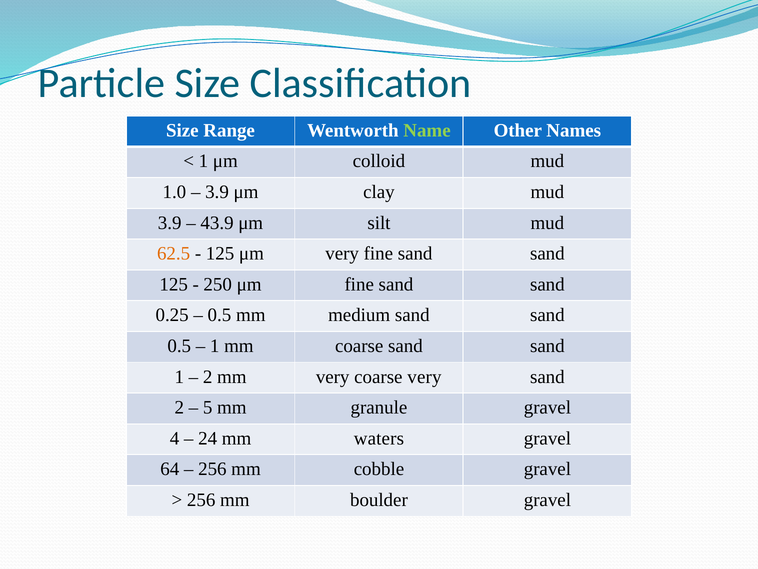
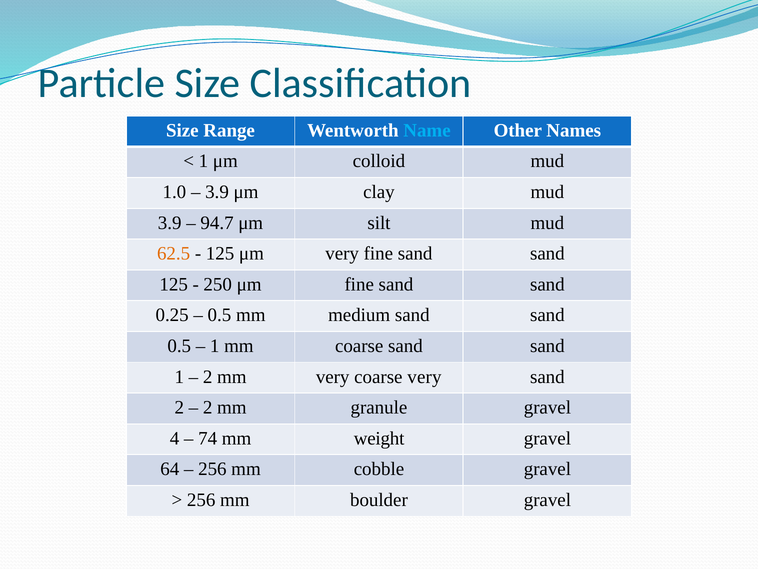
Name colour: light green -> light blue (427, 130)
43.9: 43.9 -> 94.7 (217, 223)
5: 5 -> 2 (208, 407)
24: 24 -> 74 (208, 438)
waters: waters -> weight (379, 438)
